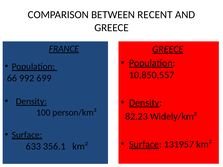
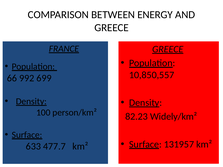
RECENT: RECENT -> ENERGY (155, 15)
356.1: 356.1 -> 477.7 (54, 147)
